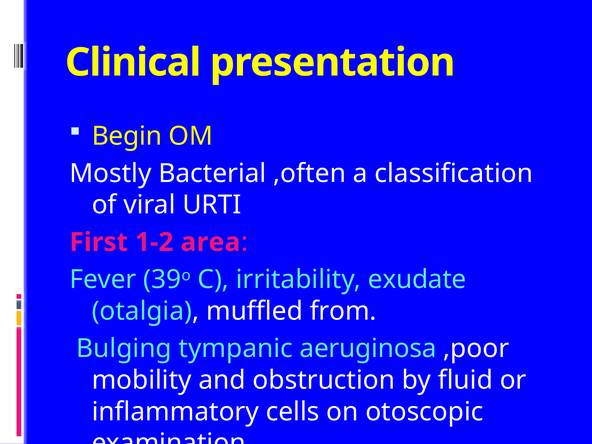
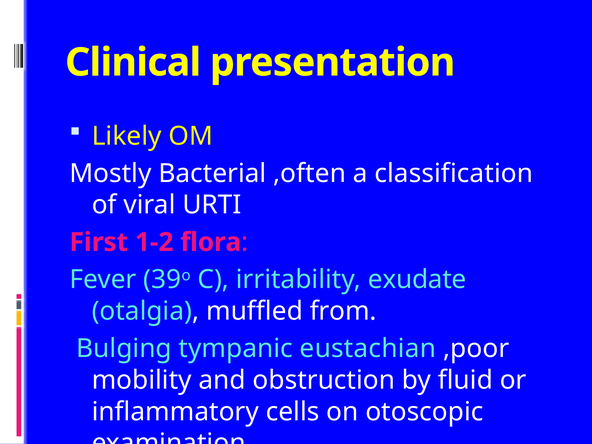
Begin: Begin -> Likely (127, 136)
area: area -> flora (211, 242)
aeruginosa: aeruginosa -> eustachian (368, 349)
